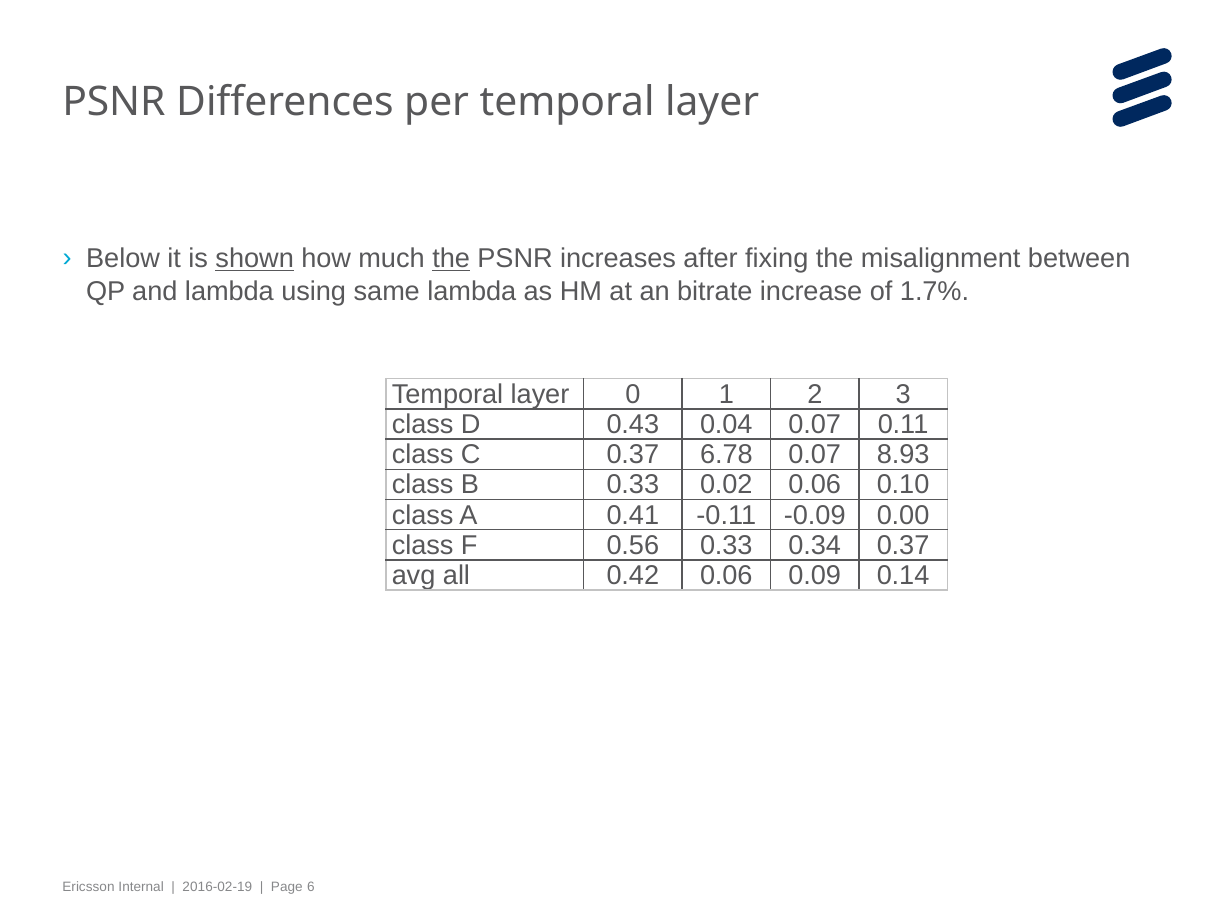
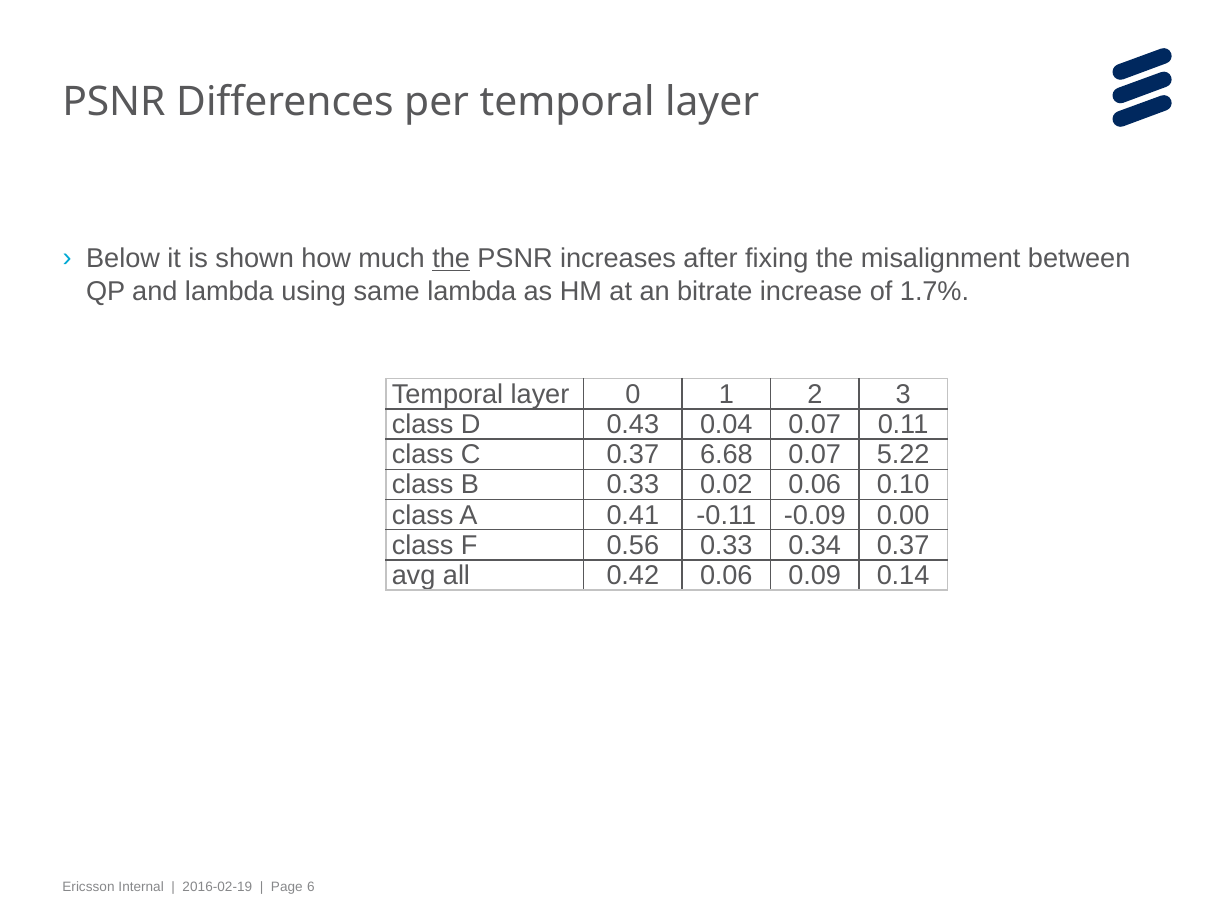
shown underline: present -> none (255, 259)
6.78: 6.78 -> 6.68 (726, 455)
8.93: 8.93 -> 5.22 (903, 455)
